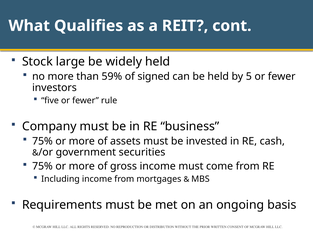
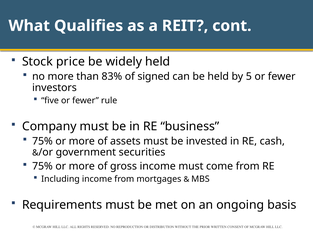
large: large -> price (70, 62)
59%: 59% -> 83% (112, 77)
